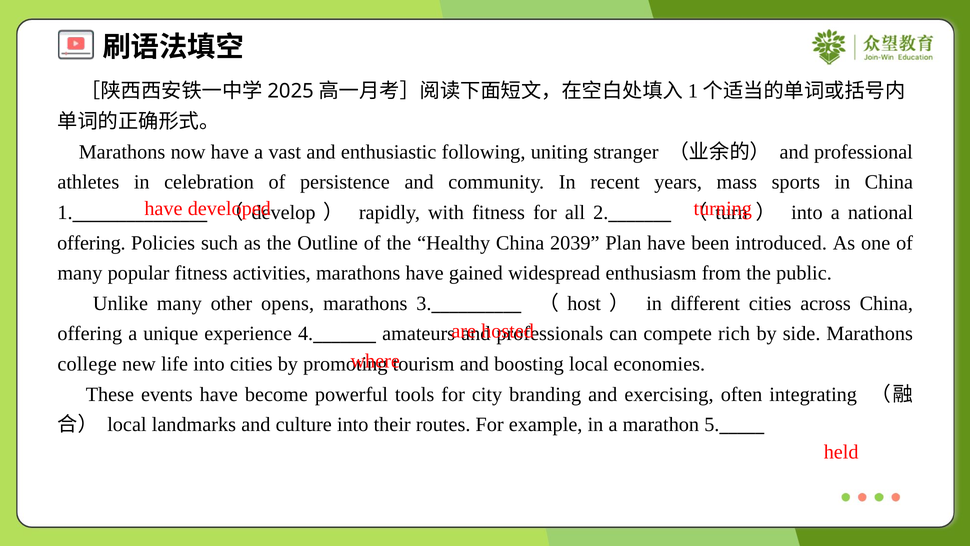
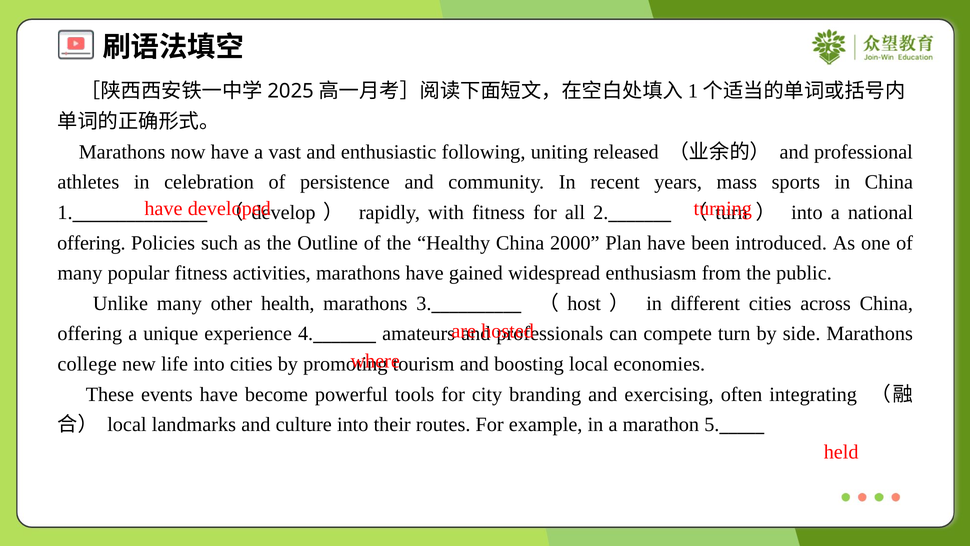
stranger: stranger -> released (626, 152)
2039: 2039 -> 2000 (575, 243)
opens: opens -> health (288, 303)
compete rich: rich -> turn (734, 334)
